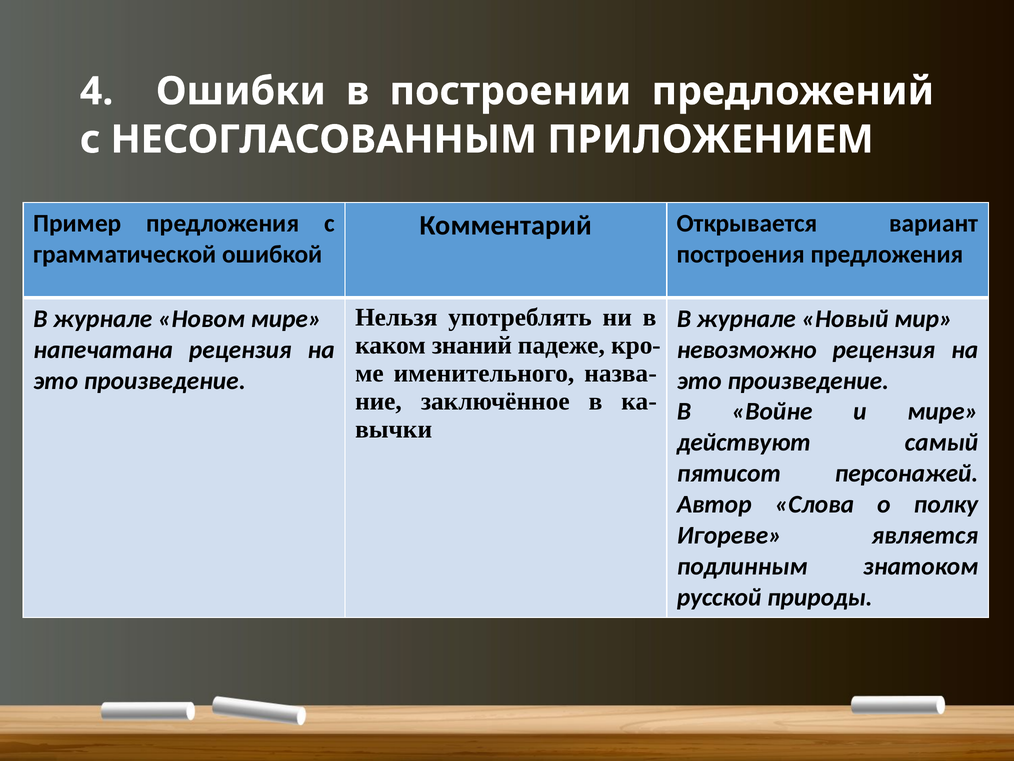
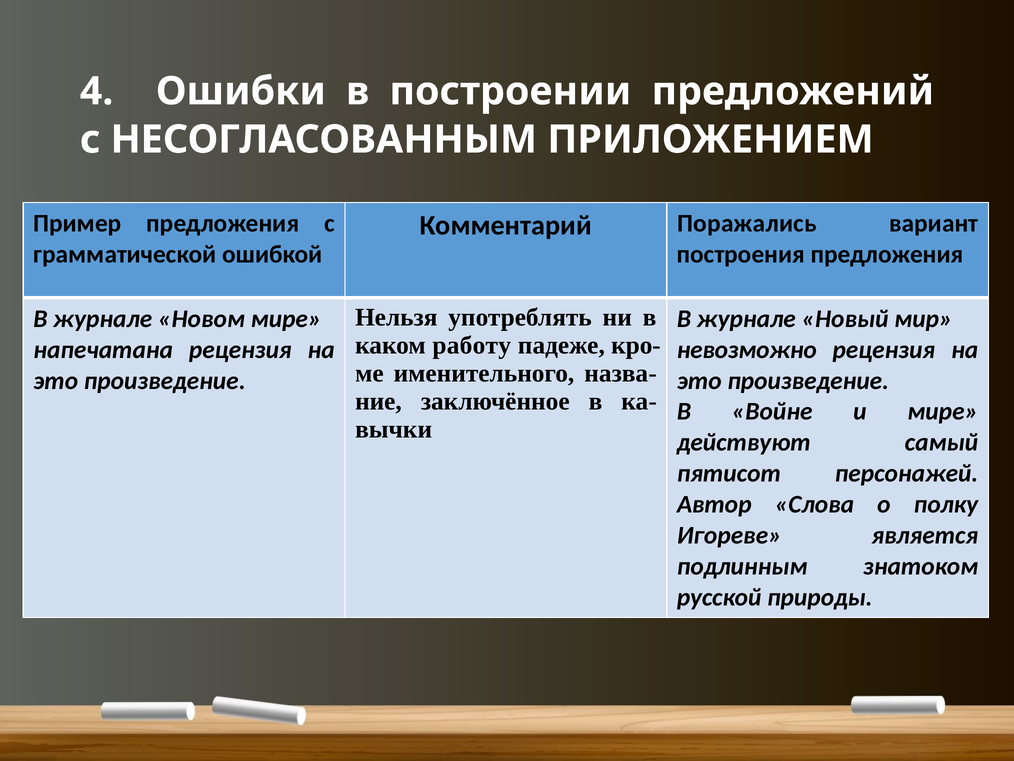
Открывается: Открывается -> Поражались (747, 223)
знаний: знаний -> работу (472, 345)
